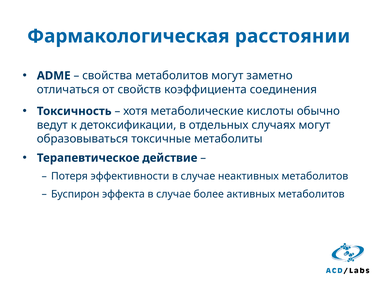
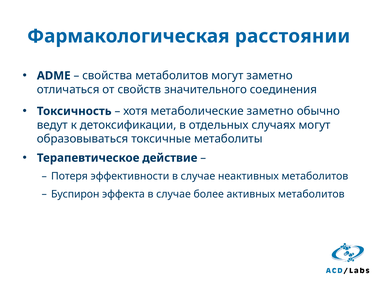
коэффициента: коэффициента -> значительного (206, 90)
метаболические кислоты: кислоты -> заметно (270, 111)
